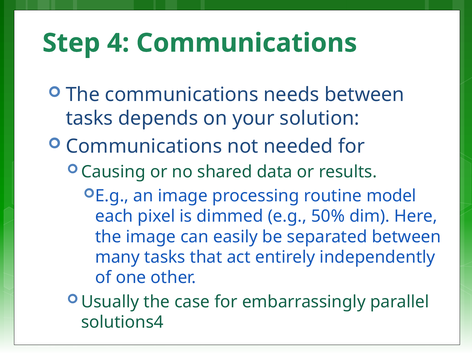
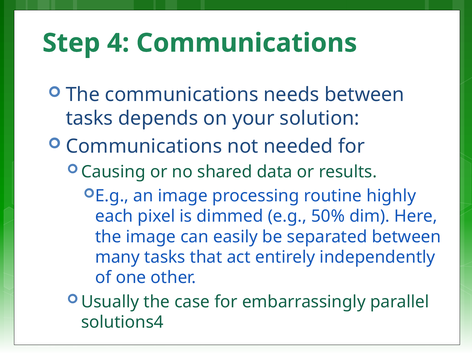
model: model -> highly (391, 196)
